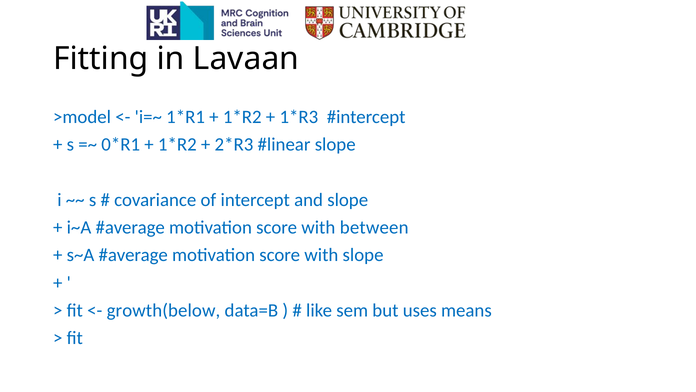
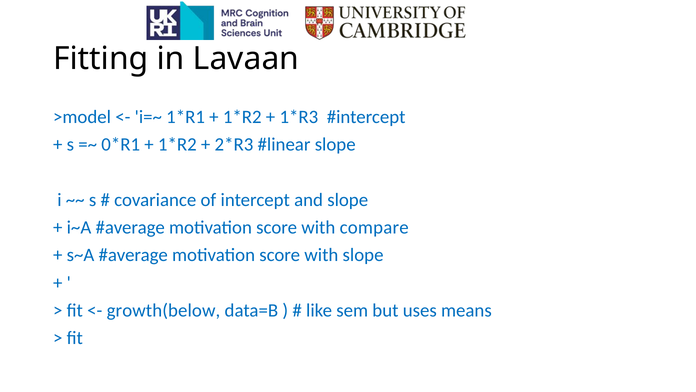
between: between -> compare (374, 227)
